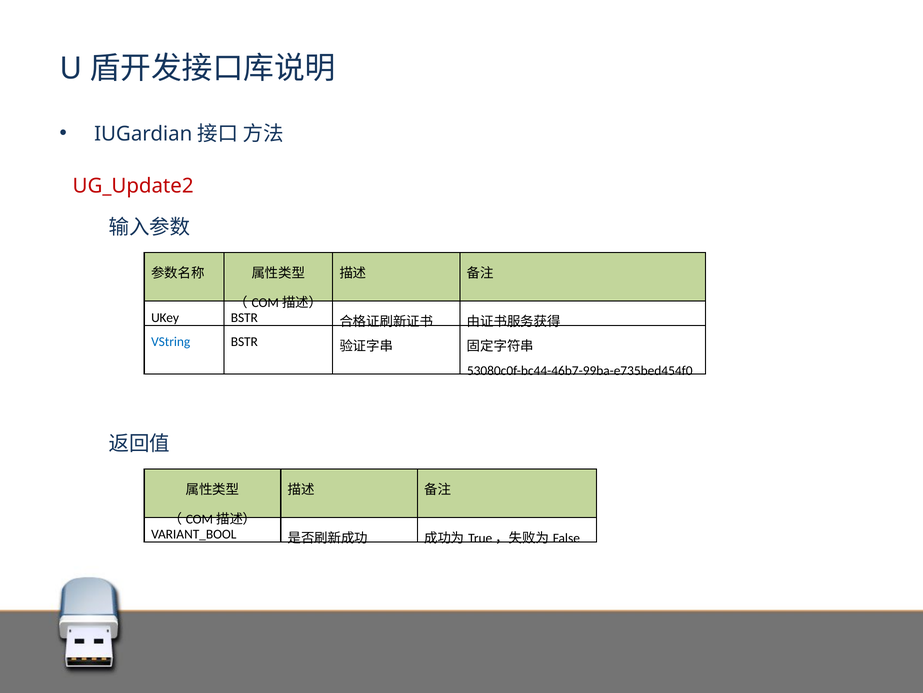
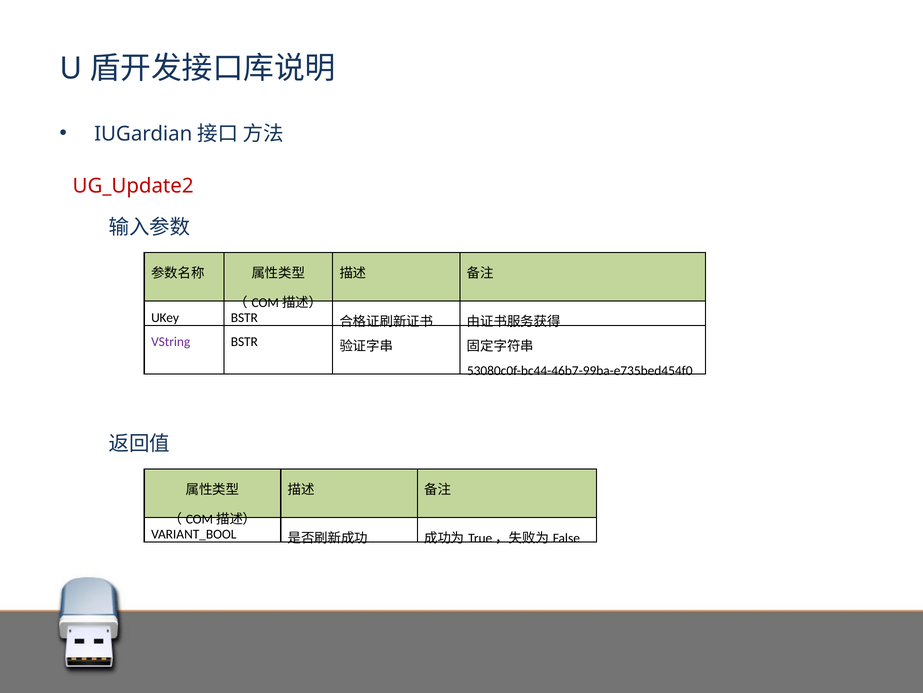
VString colour: blue -> purple (171, 342)
